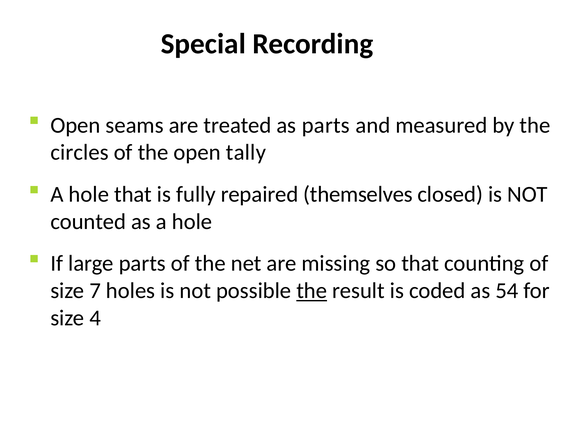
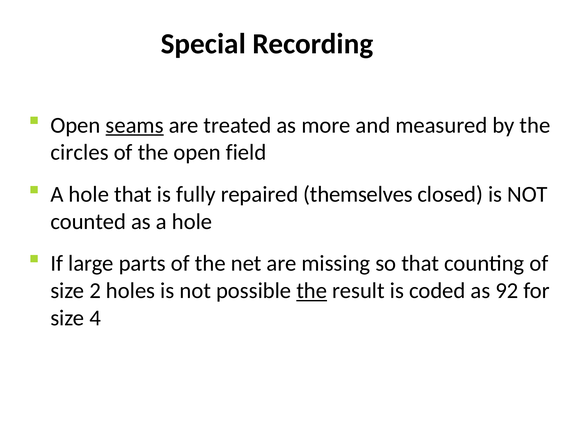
seams underline: none -> present (135, 125)
as parts: parts -> more (326, 125)
tally: tally -> field (246, 152)
7: 7 -> 2 (95, 291)
54: 54 -> 92 (507, 291)
